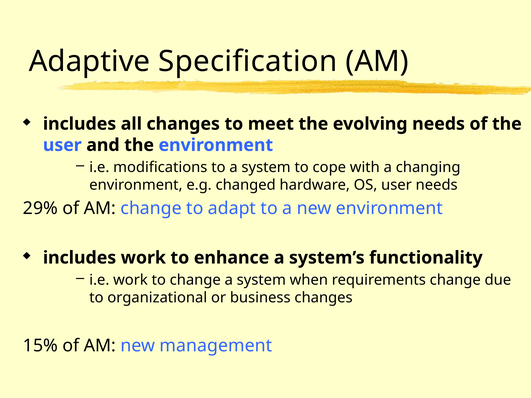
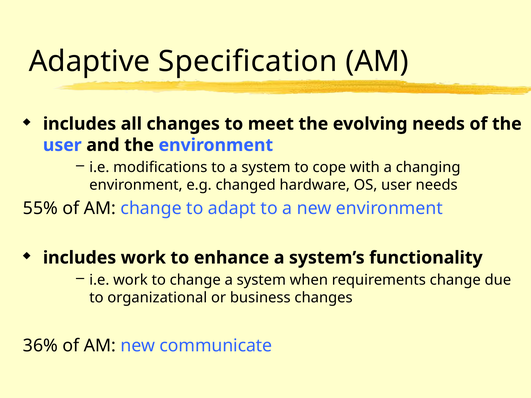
29%: 29% -> 55% (40, 208)
15%: 15% -> 36% (40, 346)
management: management -> communicate (216, 346)
